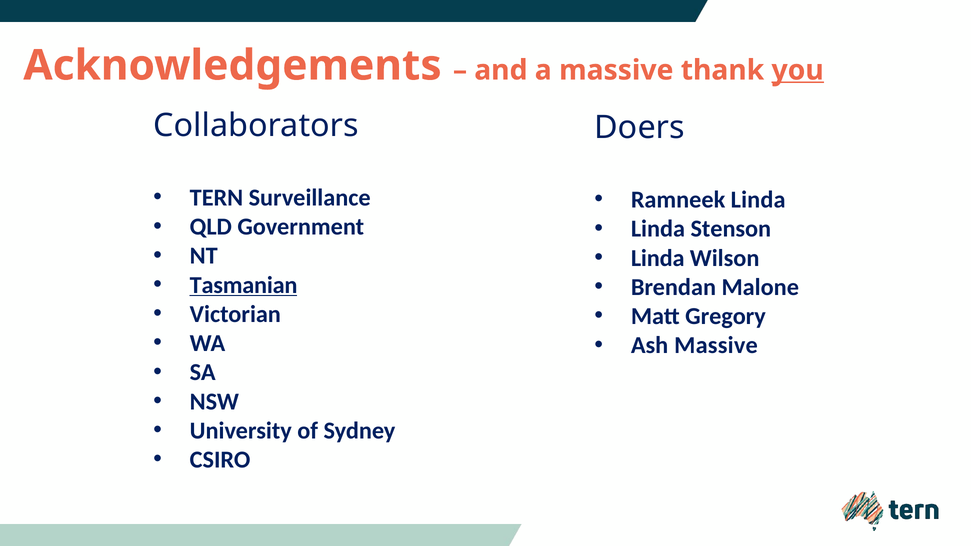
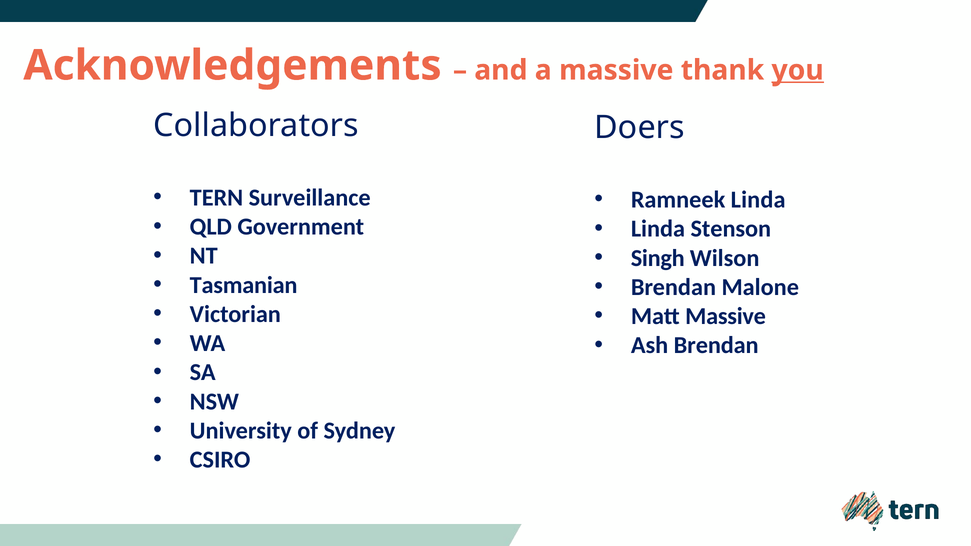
Linda: Linda -> Singh (658, 258)
Tasmanian underline: present -> none (244, 285)
Matt Gregory: Gregory -> Massive (726, 316)
Ash Massive: Massive -> Brendan (716, 345)
